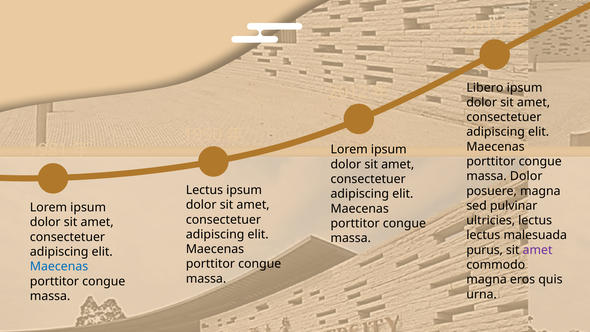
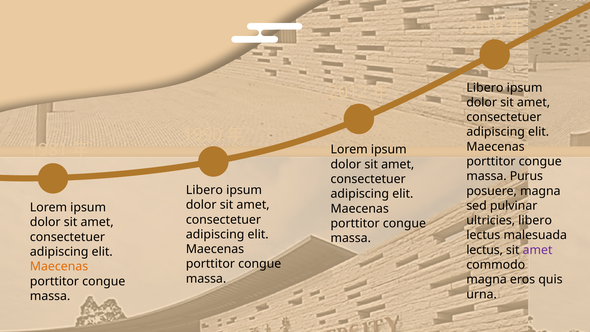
massa Dolor: Dolor -> Purus (526, 176)
Lectus: Lectus -> Libero (204, 190)
ultricies lectus: lectus -> libero (535, 220)
purus: purus -> lectus (485, 250)
Maecenas colour: blue -> orange (59, 266)
